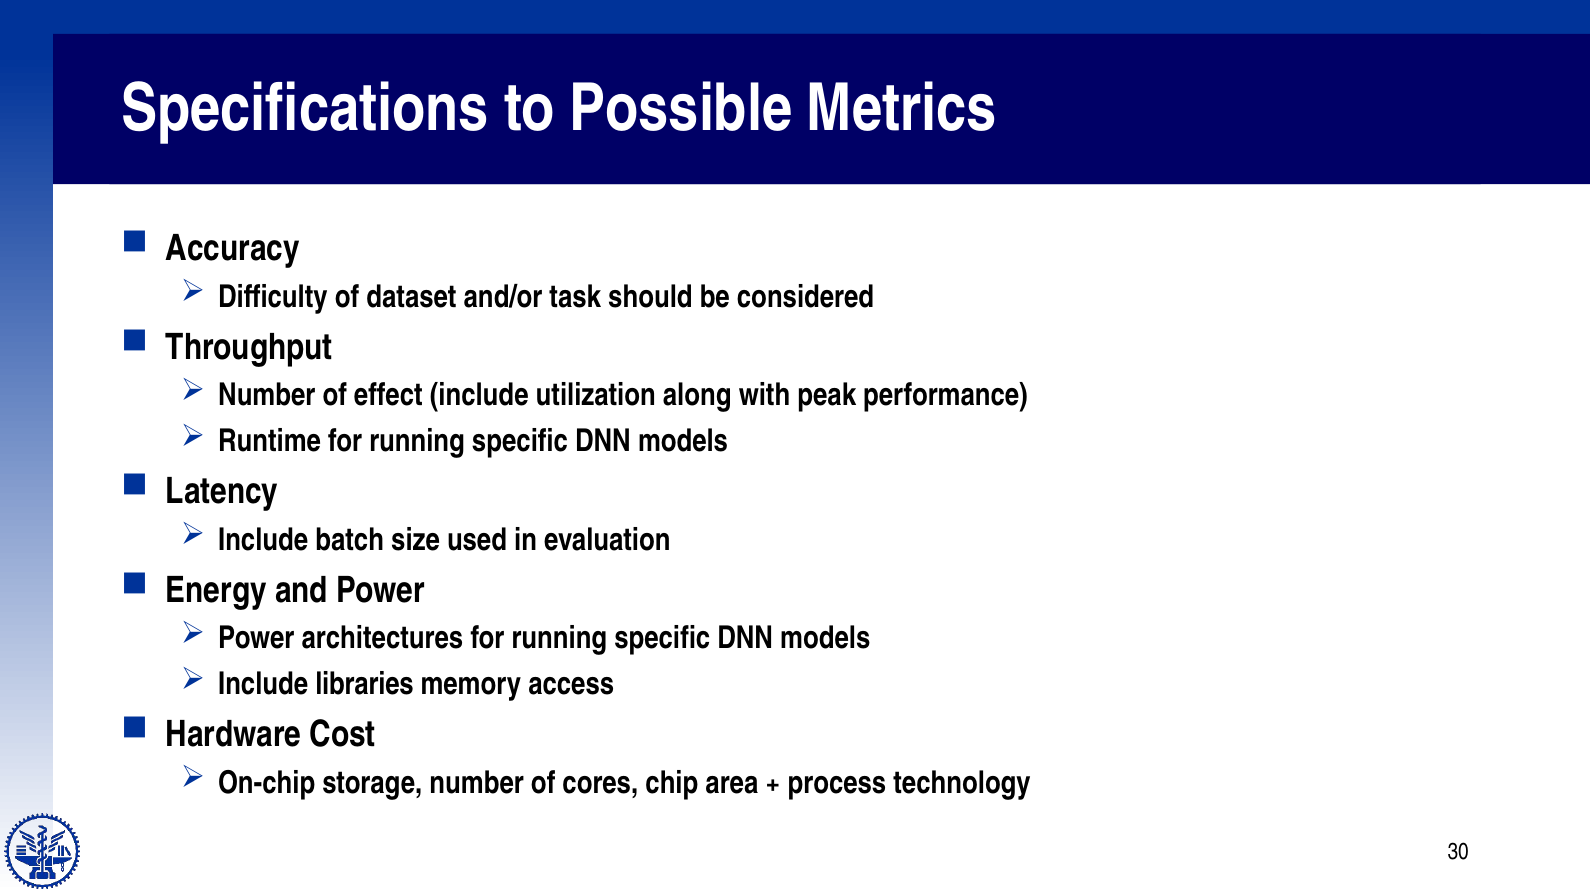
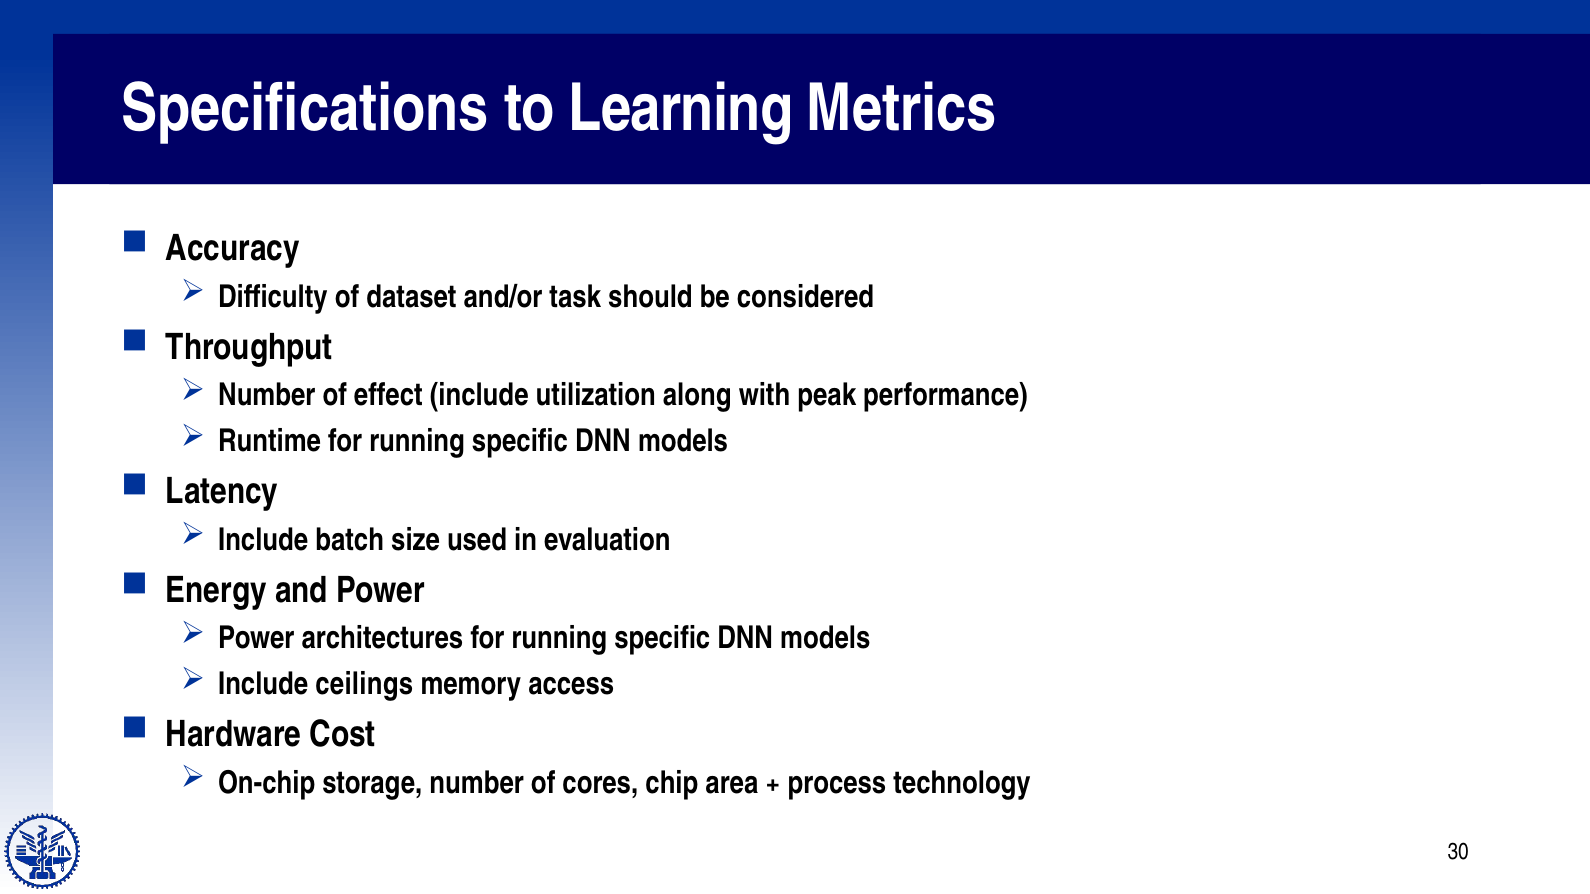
Possible: Possible -> Learning (681, 109)
libraries: libraries -> ceilings (364, 684)
